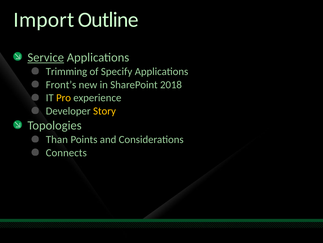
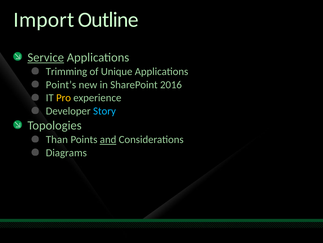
Specify: Specify -> Unique (117, 71)
Front’s: Front’s -> Point’s (61, 84)
2018: 2018 -> 2016 (171, 84)
Story colour: yellow -> light blue (104, 111)
and underline: none -> present (108, 139)
Connects: Connects -> Diagrams (66, 152)
